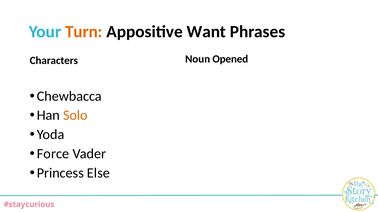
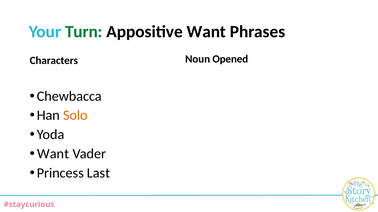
Turn colour: orange -> green (84, 32)
Force: Force -> Want (53, 154)
Else: Else -> Last (99, 173)
